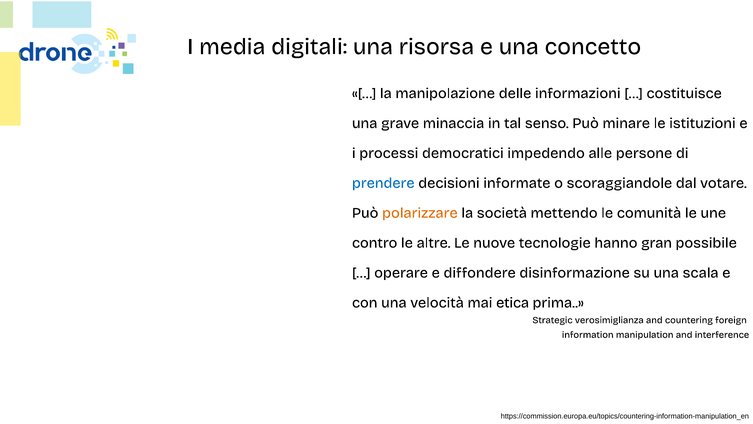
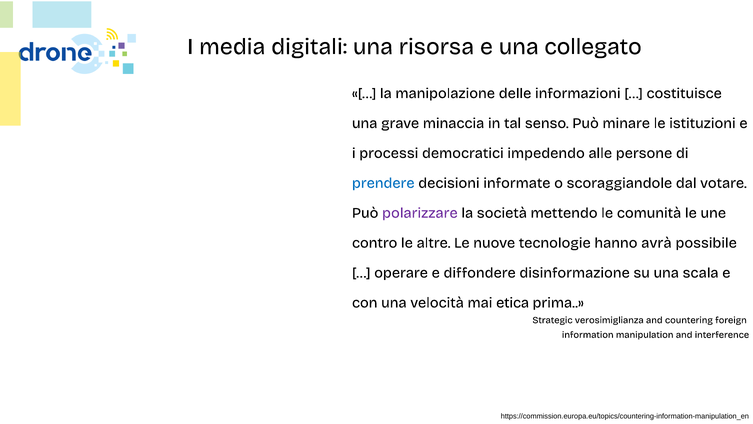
concetto: concetto -> collegato (593, 47)
polarizzare colour: orange -> purple (420, 213)
gran: gran -> avrà (656, 243)
